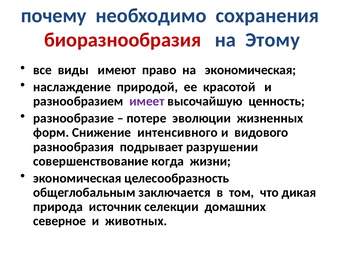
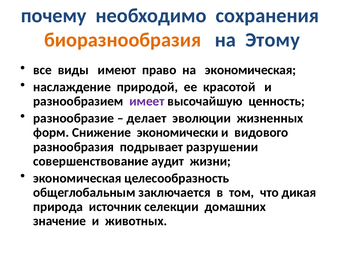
биоразнообразия colour: red -> orange (123, 40)
потере: потере -> делает (147, 118)
интенсивного: интенсивного -> экономически (178, 133)
когда: когда -> аудит (168, 161)
северное: северное -> значение (60, 221)
